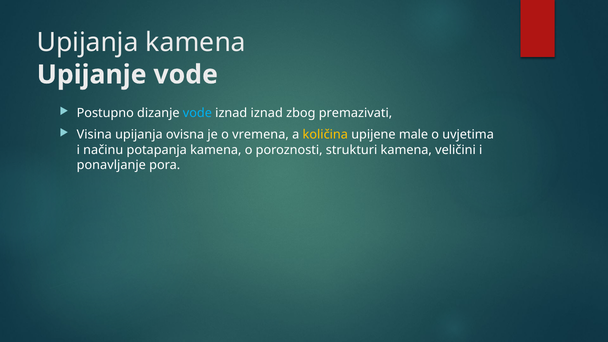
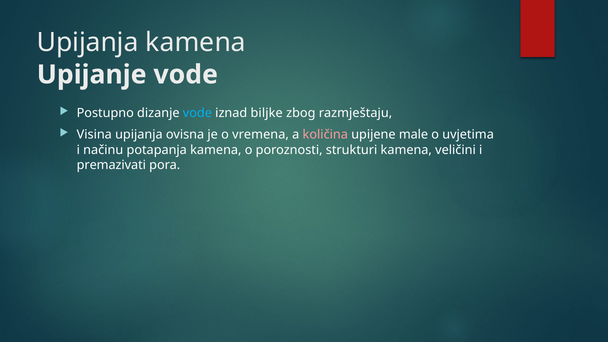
iznad iznad: iznad -> biljke (267, 113)
premazivati: premazivati -> razmještaju (355, 113)
količina colour: yellow -> pink (325, 135)
ponavljanje: ponavljanje -> premazivati (111, 165)
